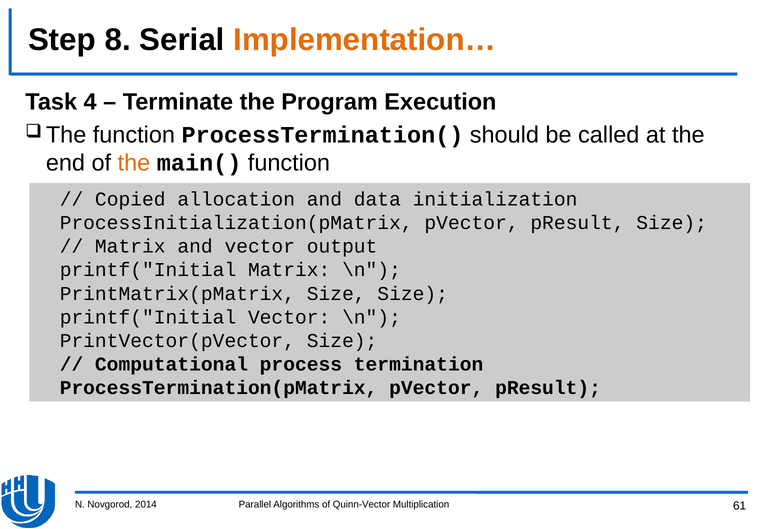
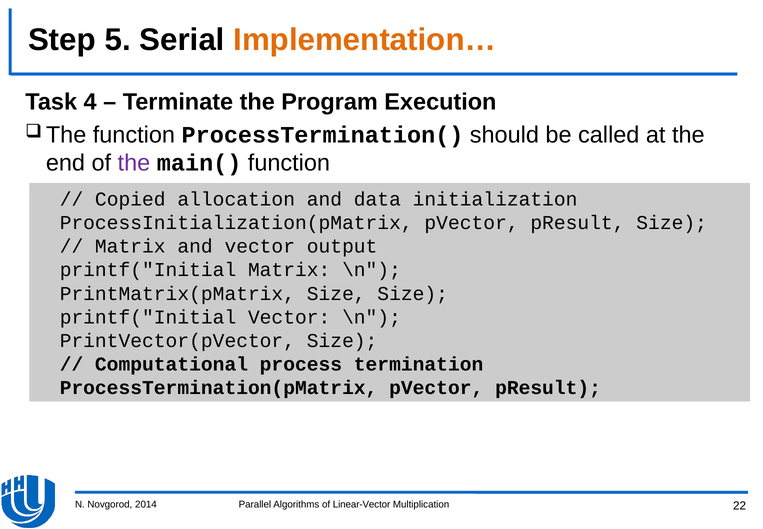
8: 8 -> 5 (118, 40)
the colour: orange -> purple (134, 163)
Quinn-Vector: Quinn-Vector -> Linear-Vector (362, 504)
61: 61 -> 22 (740, 505)
